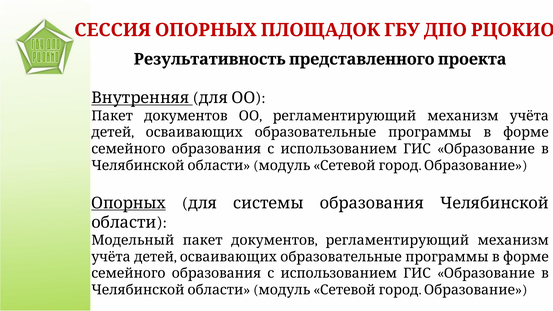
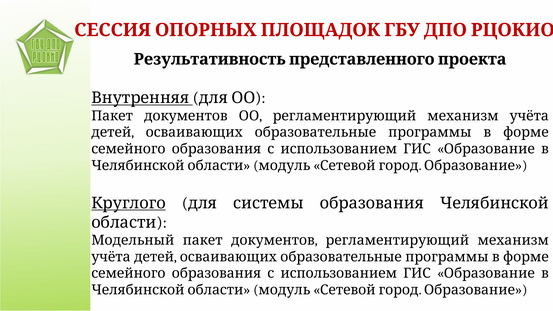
Опорных: Опорных -> Круглого (129, 203)
